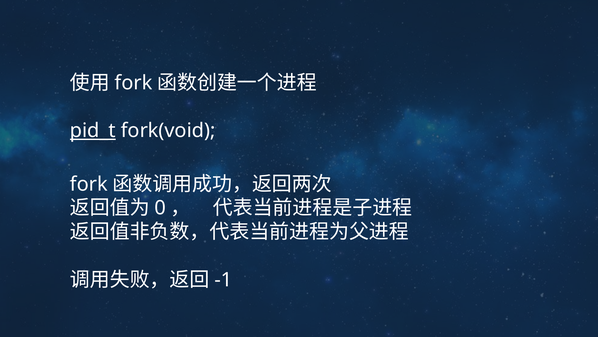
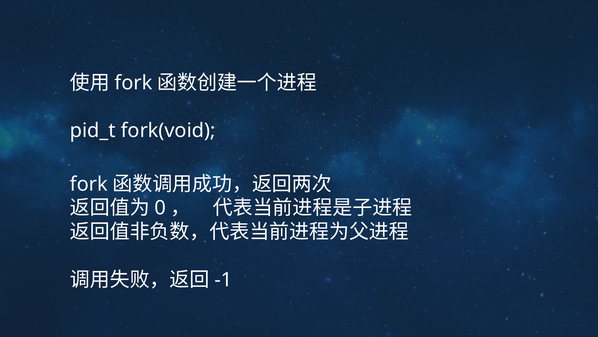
pid_t underline: present -> none (93, 130)
